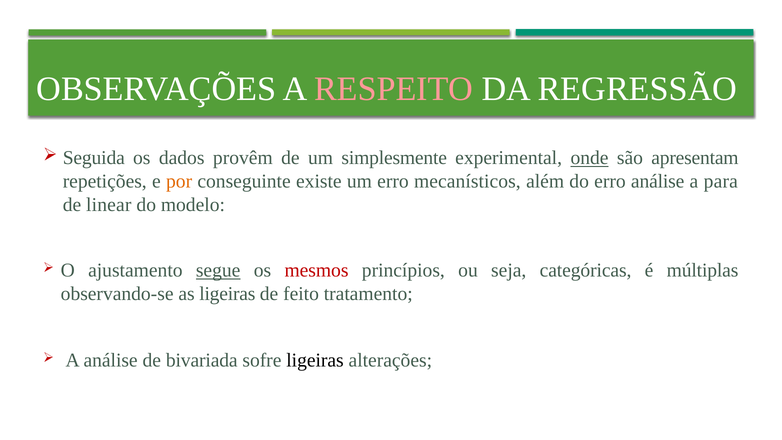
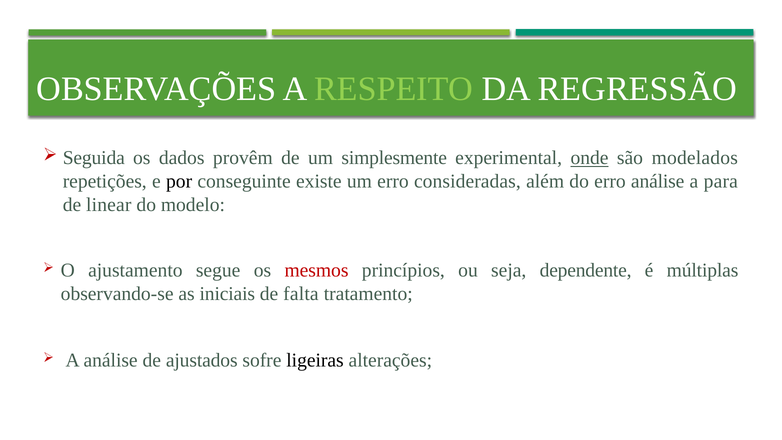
RESPEITO colour: pink -> light green (394, 89)
apresentam: apresentam -> modelados (695, 158)
por colour: orange -> black (179, 181)
mecanísticos: mecanísticos -> consideradas (467, 181)
segue underline: present -> none (218, 270)
categóricas: categóricas -> dependente (586, 270)
as ligeiras: ligeiras -> iniciais (227, 294)
feito: feito -> falta (301, 294)
bivariada: bivariada -> ajustados (202, 360)
